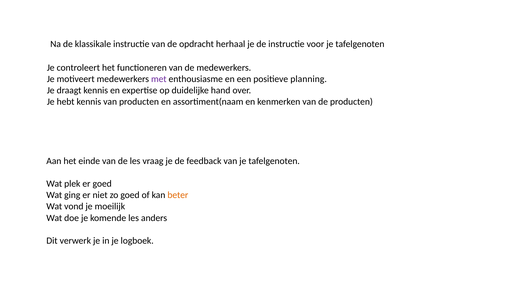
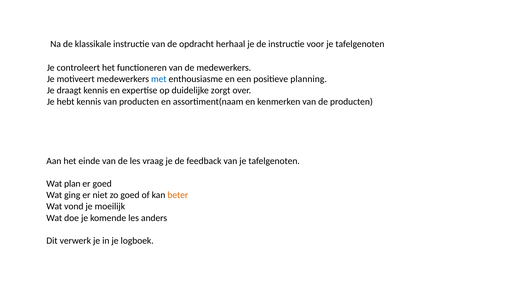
met colour: purple -> blue (159, 79)
hand: hand -> zorgt (221, 90)
plek: plek -> plan (72, 183)
